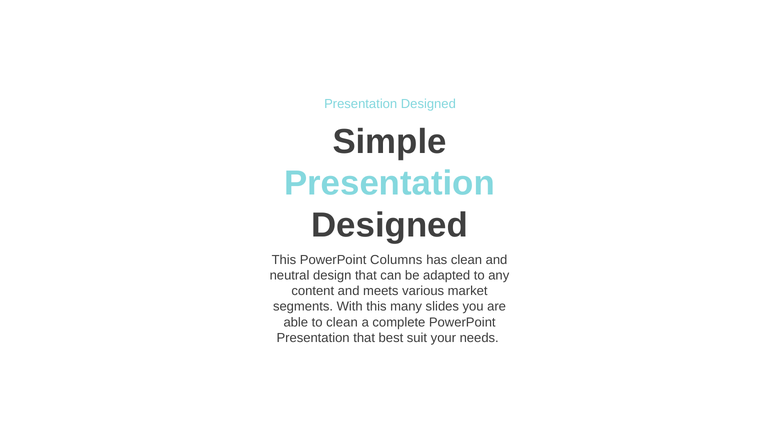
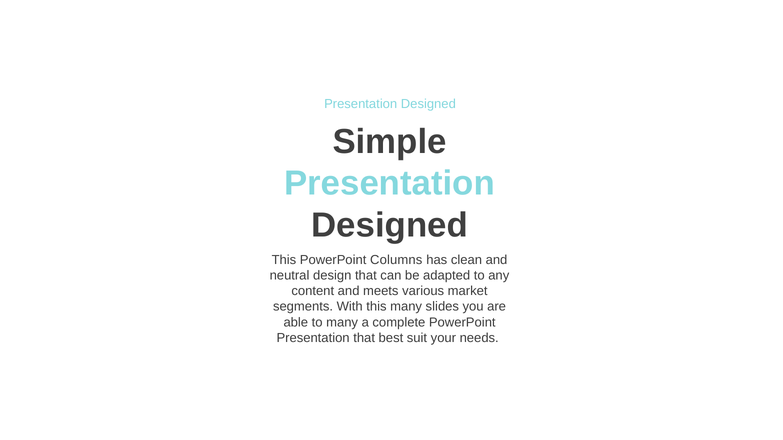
to clean: clean -> many (342, 323)
